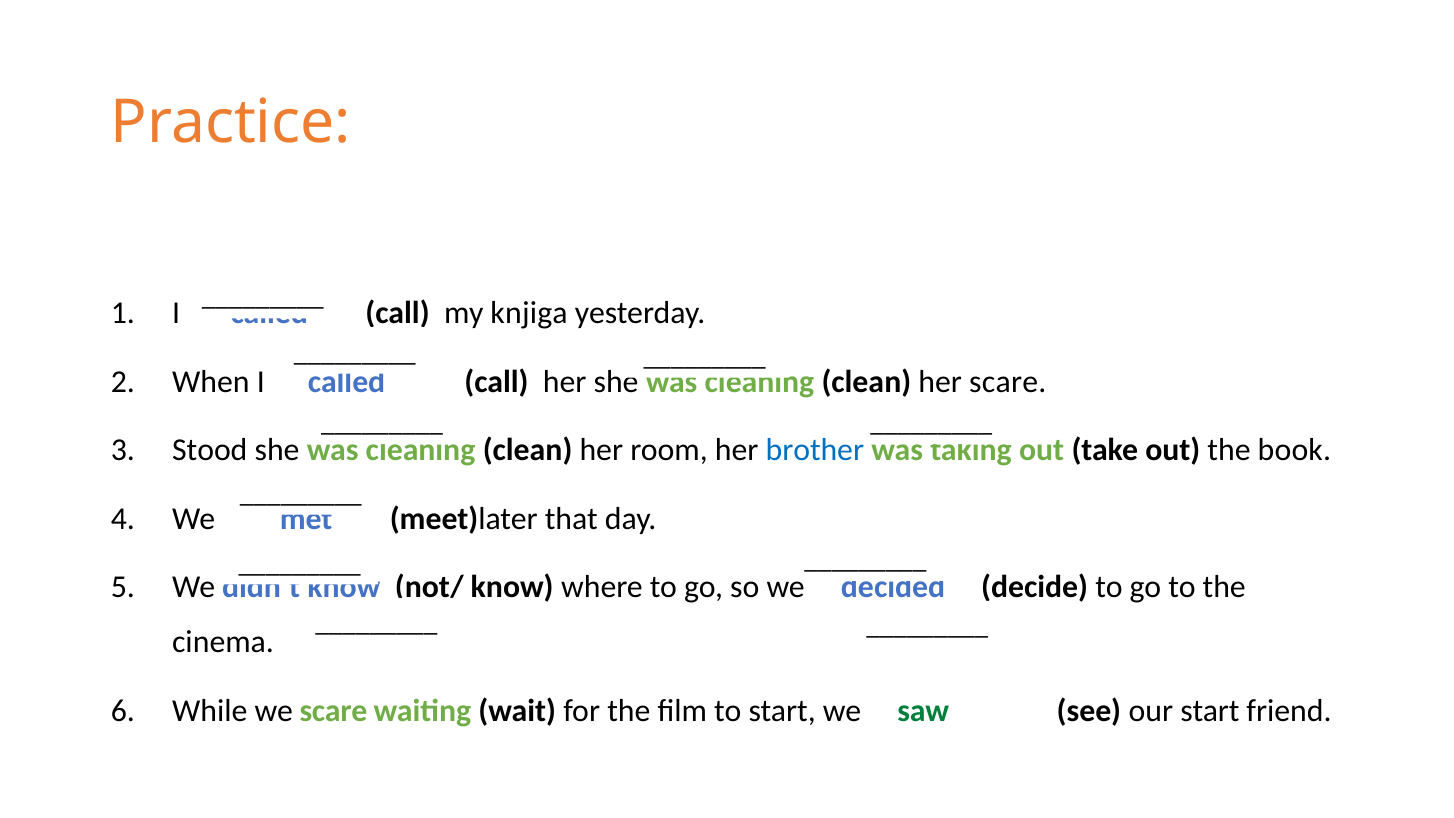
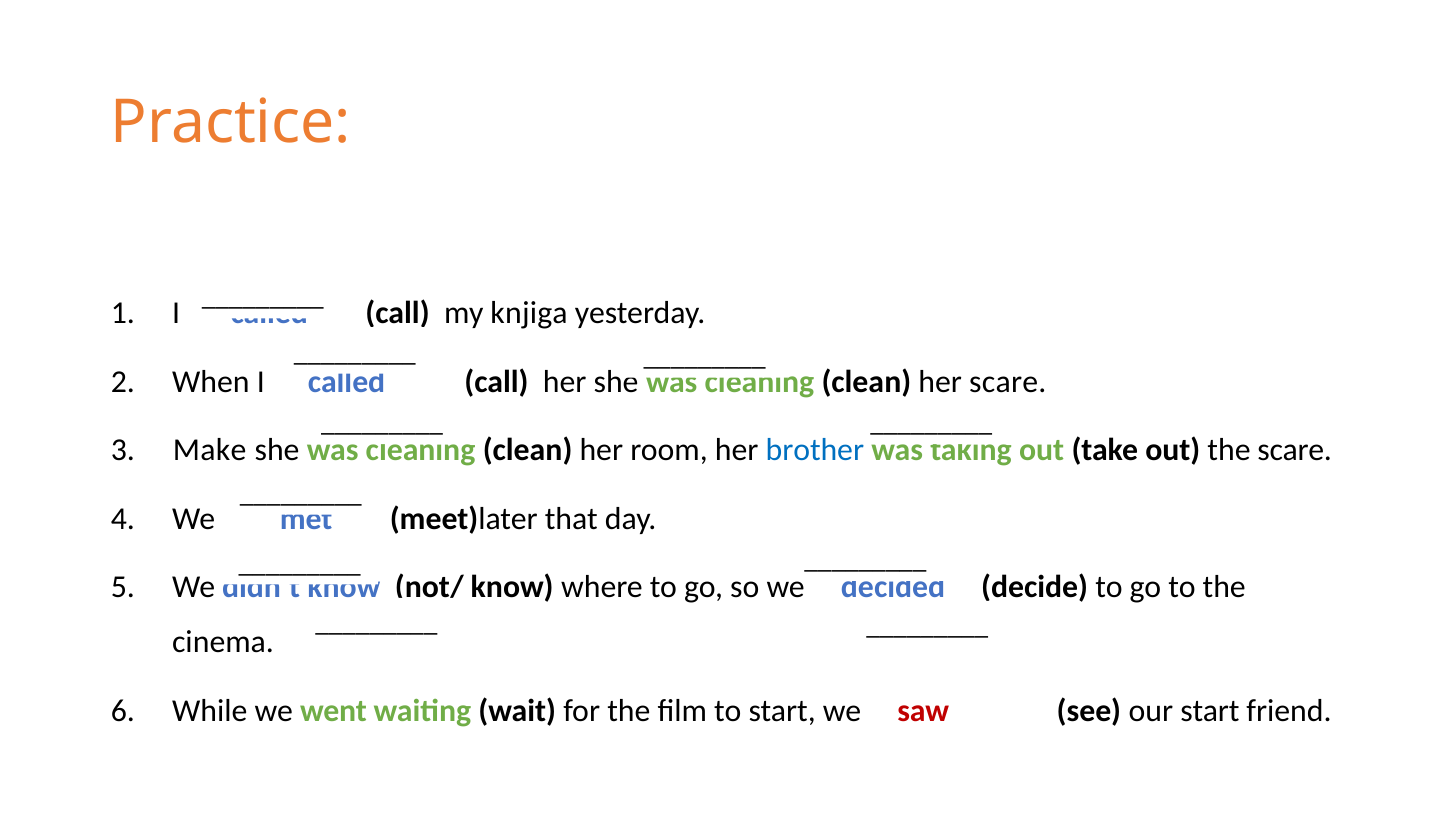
Stood: Stood -> Make (210, 450)
the book: book -> scare (1295, 450)
we scare: scare -> went (333, 711)
saw colour: green -> red (923, 711)
